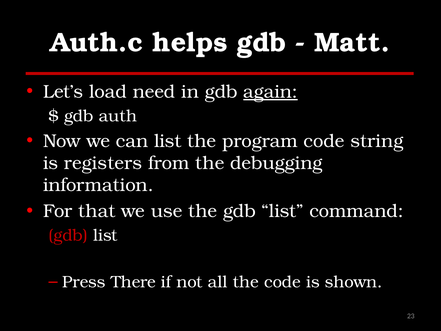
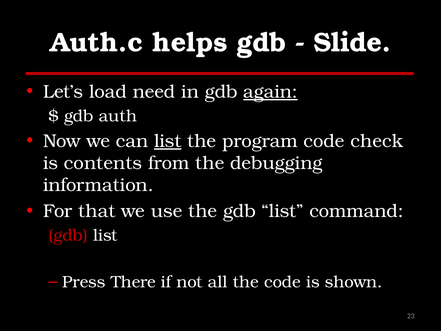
Matt: Matt -> Slide (352, 43)
list underline: none -> present (168, 141)
string: string -> check (377, 141)
registers: registers -> contents (103, 163)
